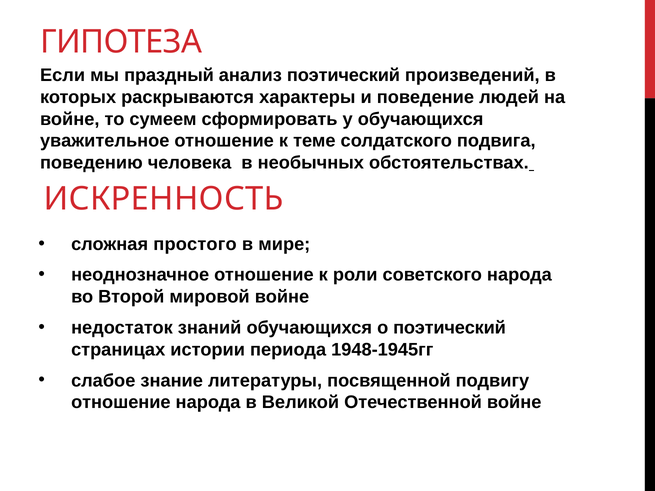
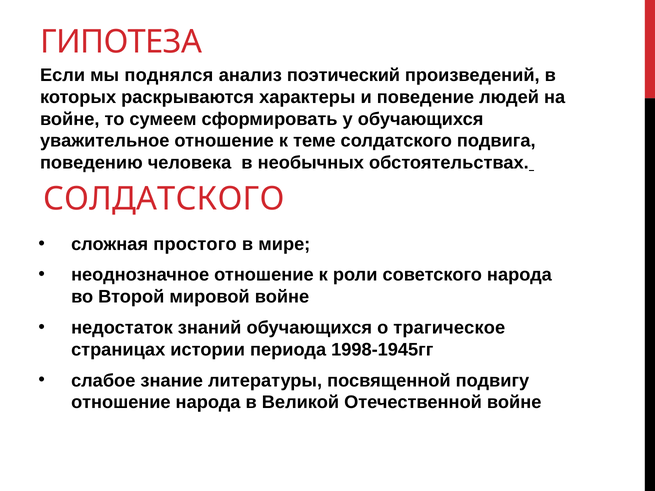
праздный: праздный -> поднялся (169, 75)
ИСКРЕННОСТЬ: ИСКРЕННОСТЬ -> СОЛДАТСКОГО (164, 199)
о поэтический: поэтический -> трагическое (449, 328)
1948-1945гг: 1948-1945гг -> 1998-1945гг (382, 350)
